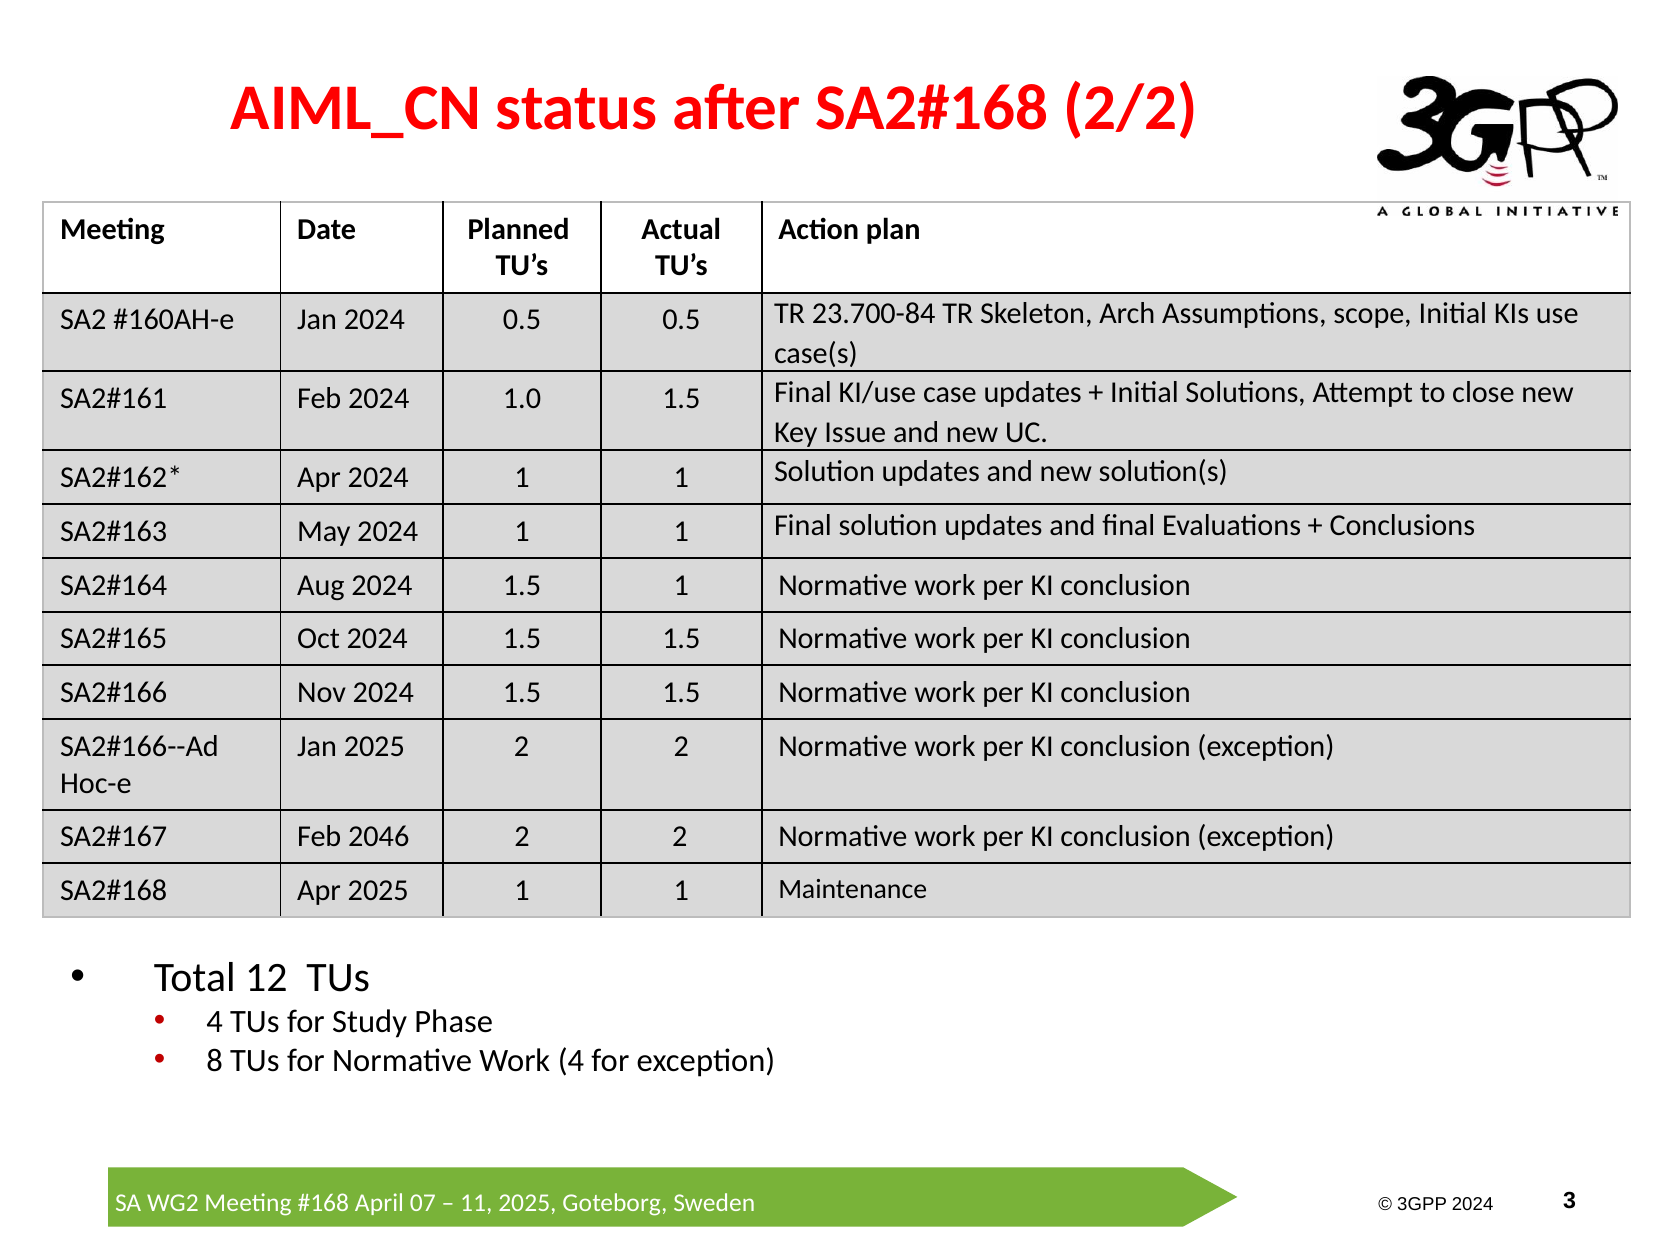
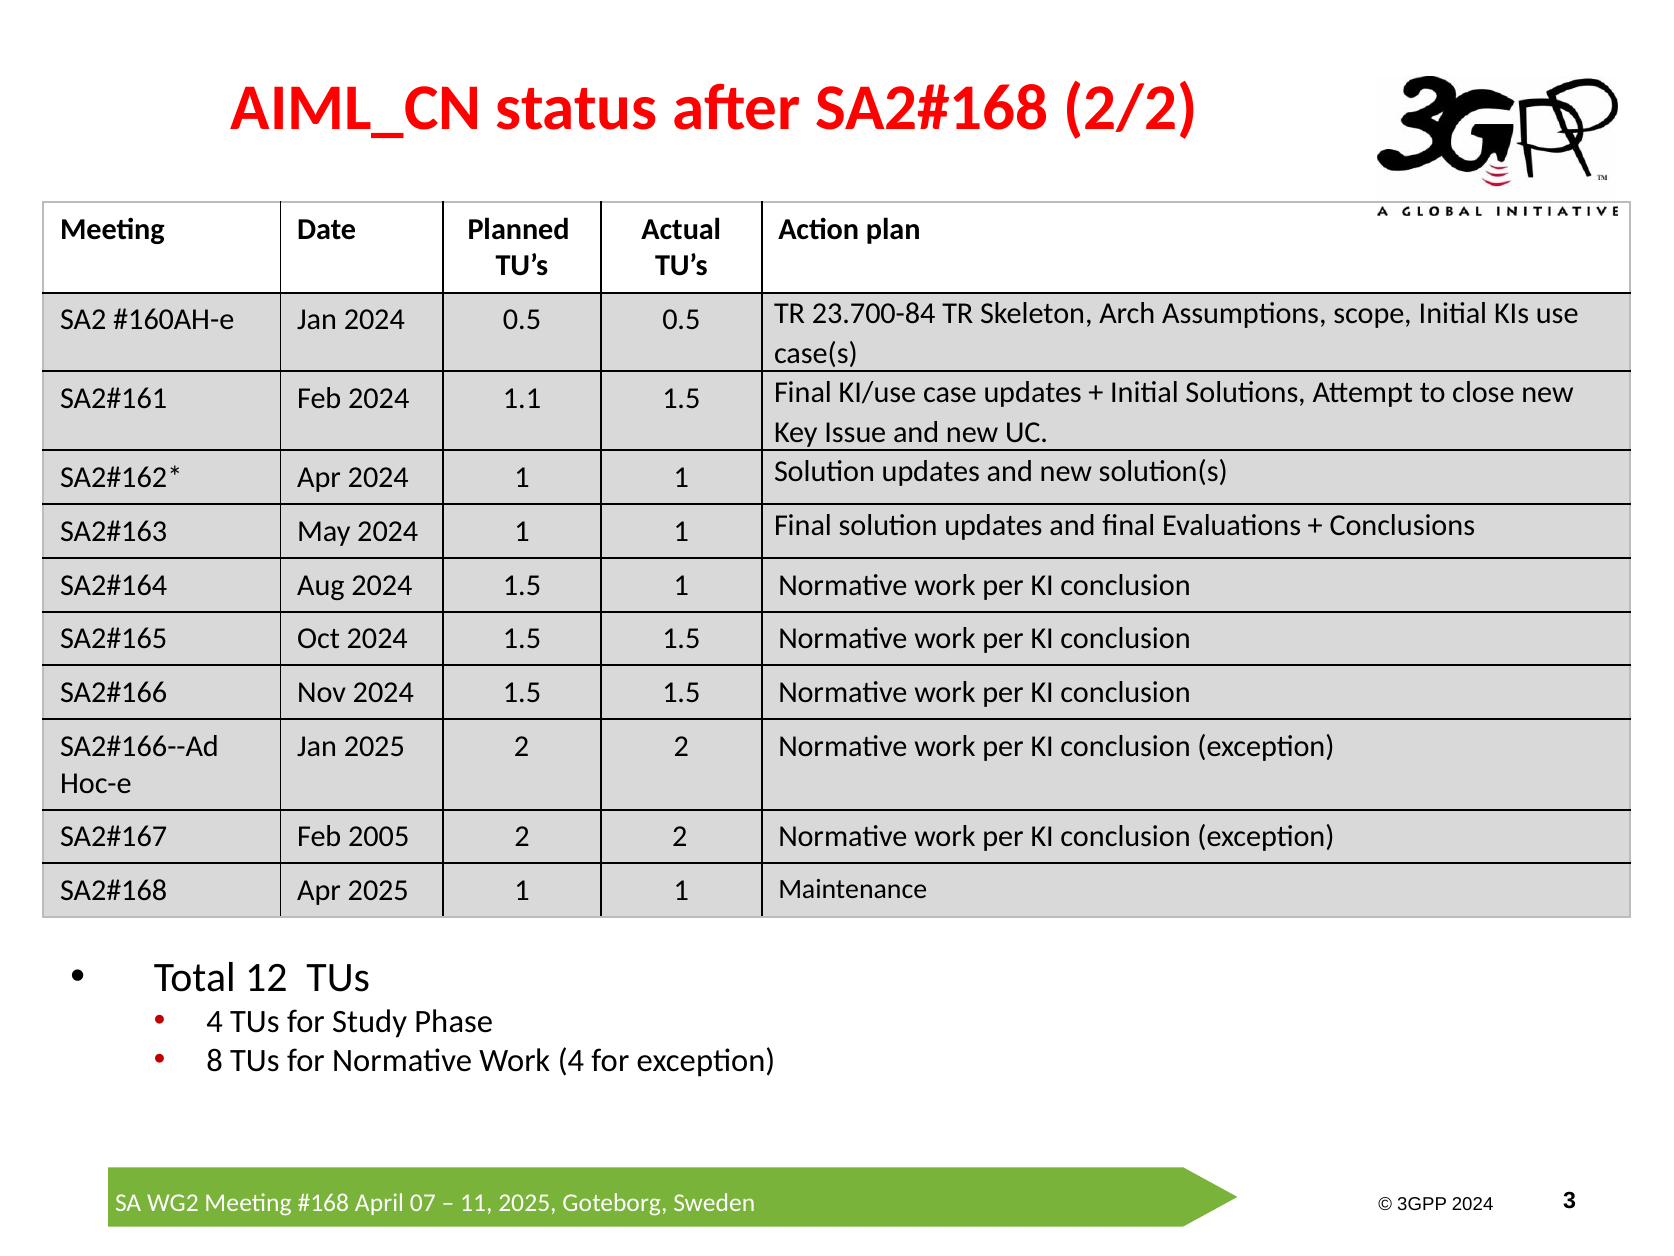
1.0: 1.0 -> 1.1 (522, 398)
2046: 2046 -> 2005 (379, 836)
